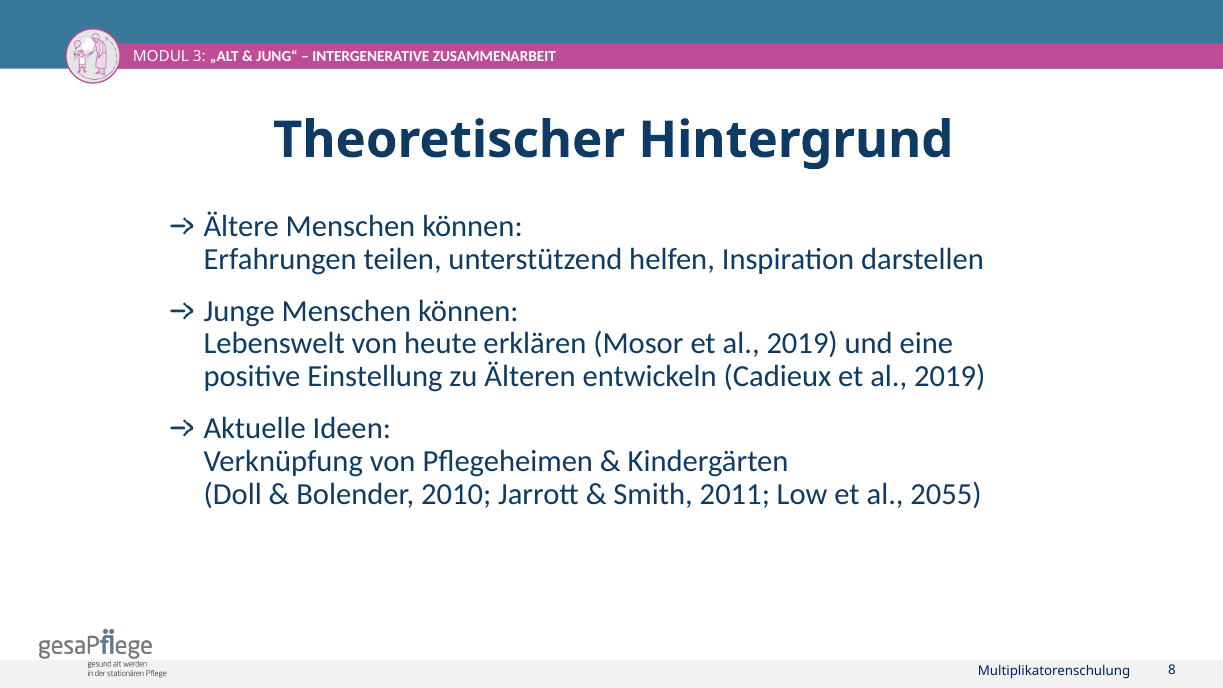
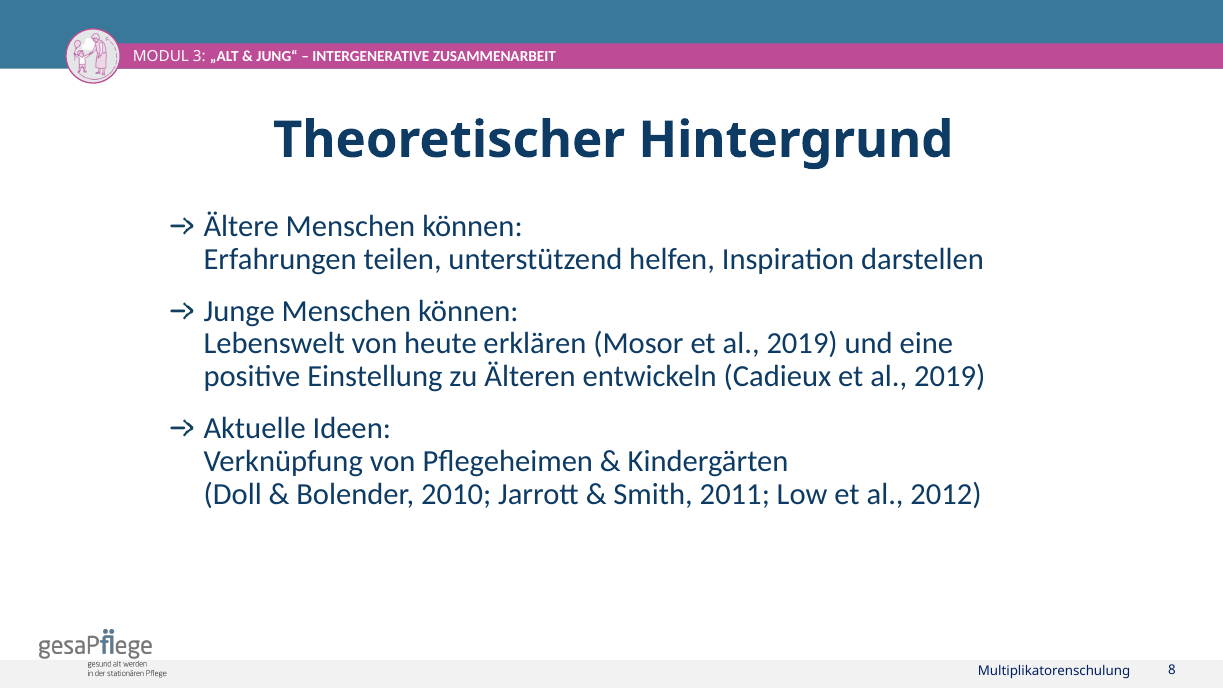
2055: 2055 -> 2012 (946, 494)
